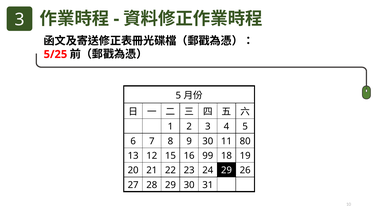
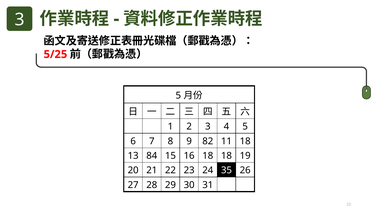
9 30: 30 -> 82 (208, 141)
11 80: 80 -> 18 (245, 141)
12: 12 -> 84 (152, 156)
16 99: 99 -> 18 (208, 156)
24 29: 29 -> 35 (226, 170)
